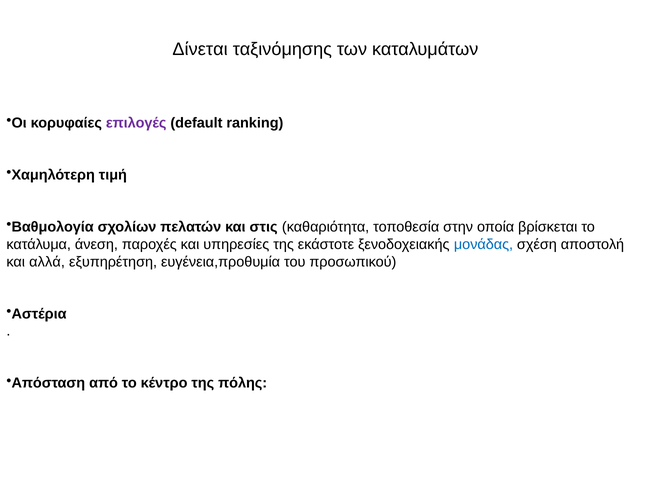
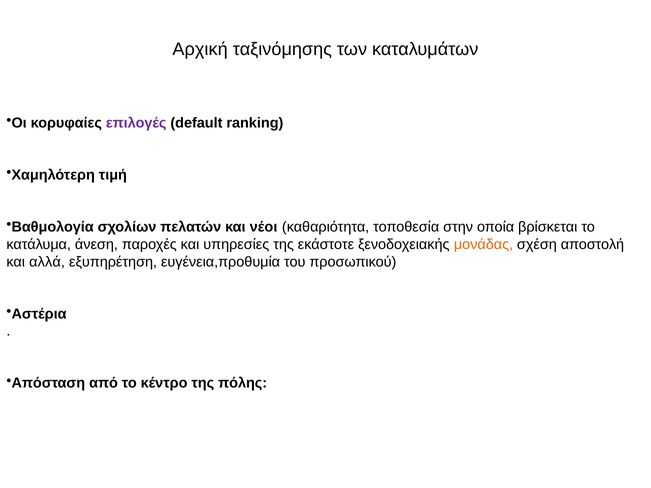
Δίνεται: Δίνεται -> Αρχική (200, 49)
στις: στις -> νέοι (264, 227)
μονάδας colour: blue -> orange (484, 245)
